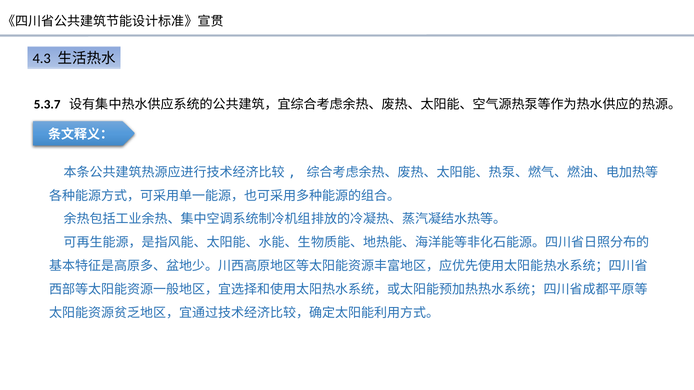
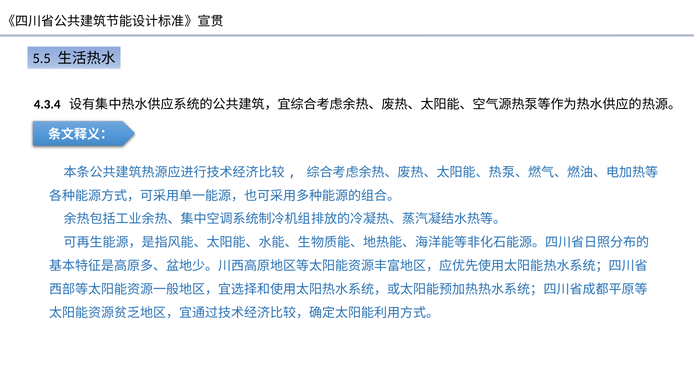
4.3: 4.3 -> 5.5 (42, 58)
5.3.7: 5.3.7 -> 4.3.4 (47, 105)
